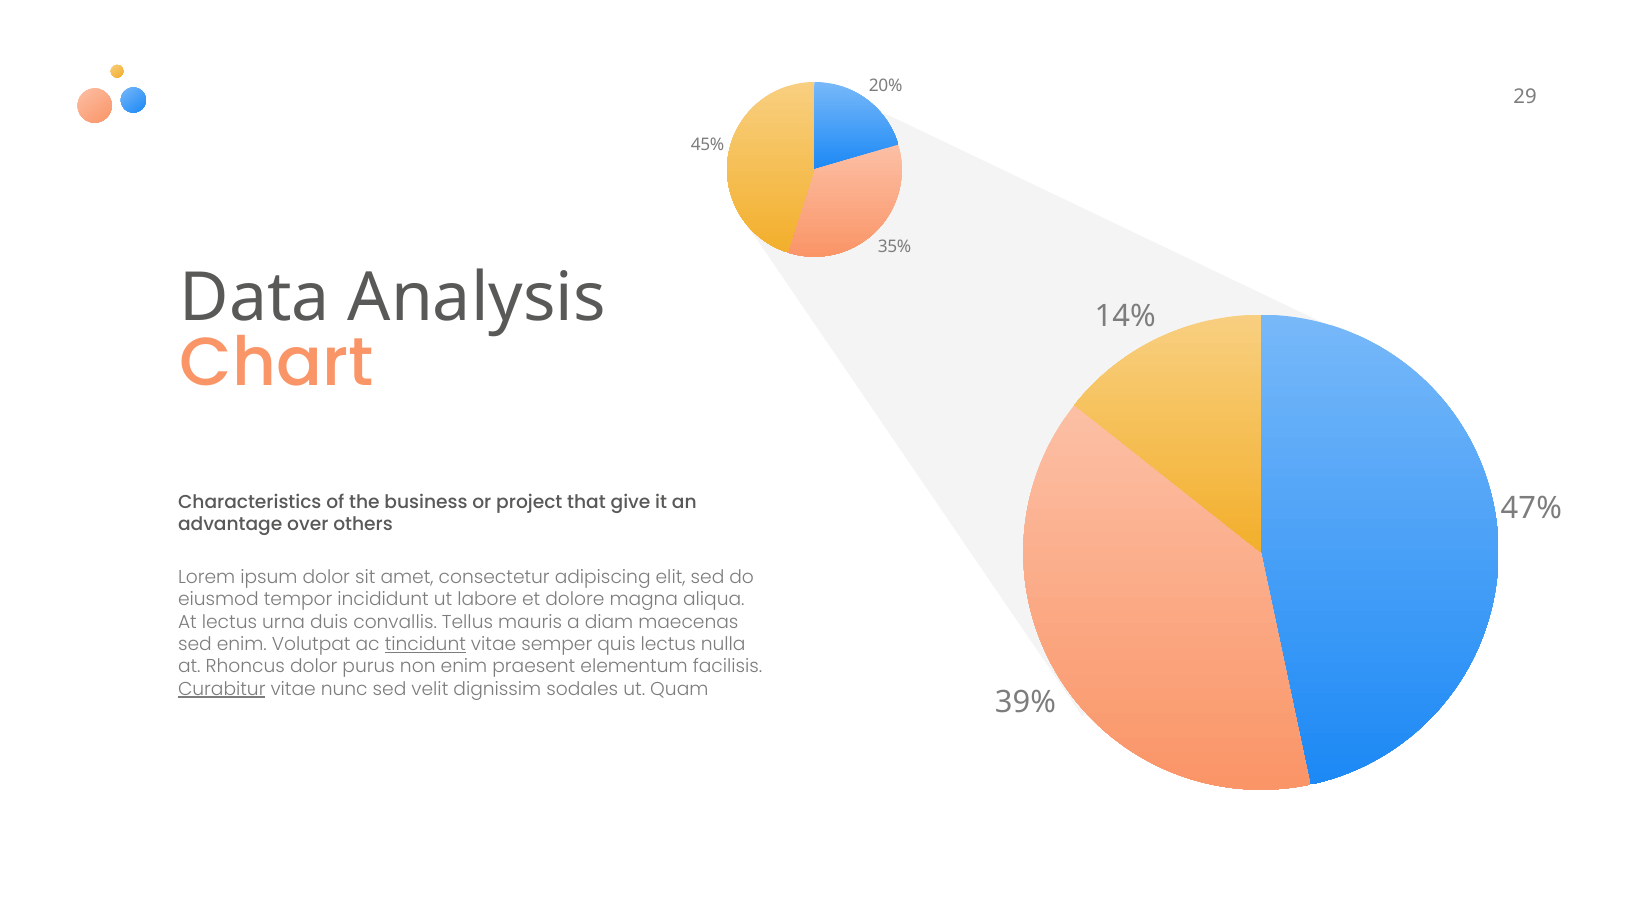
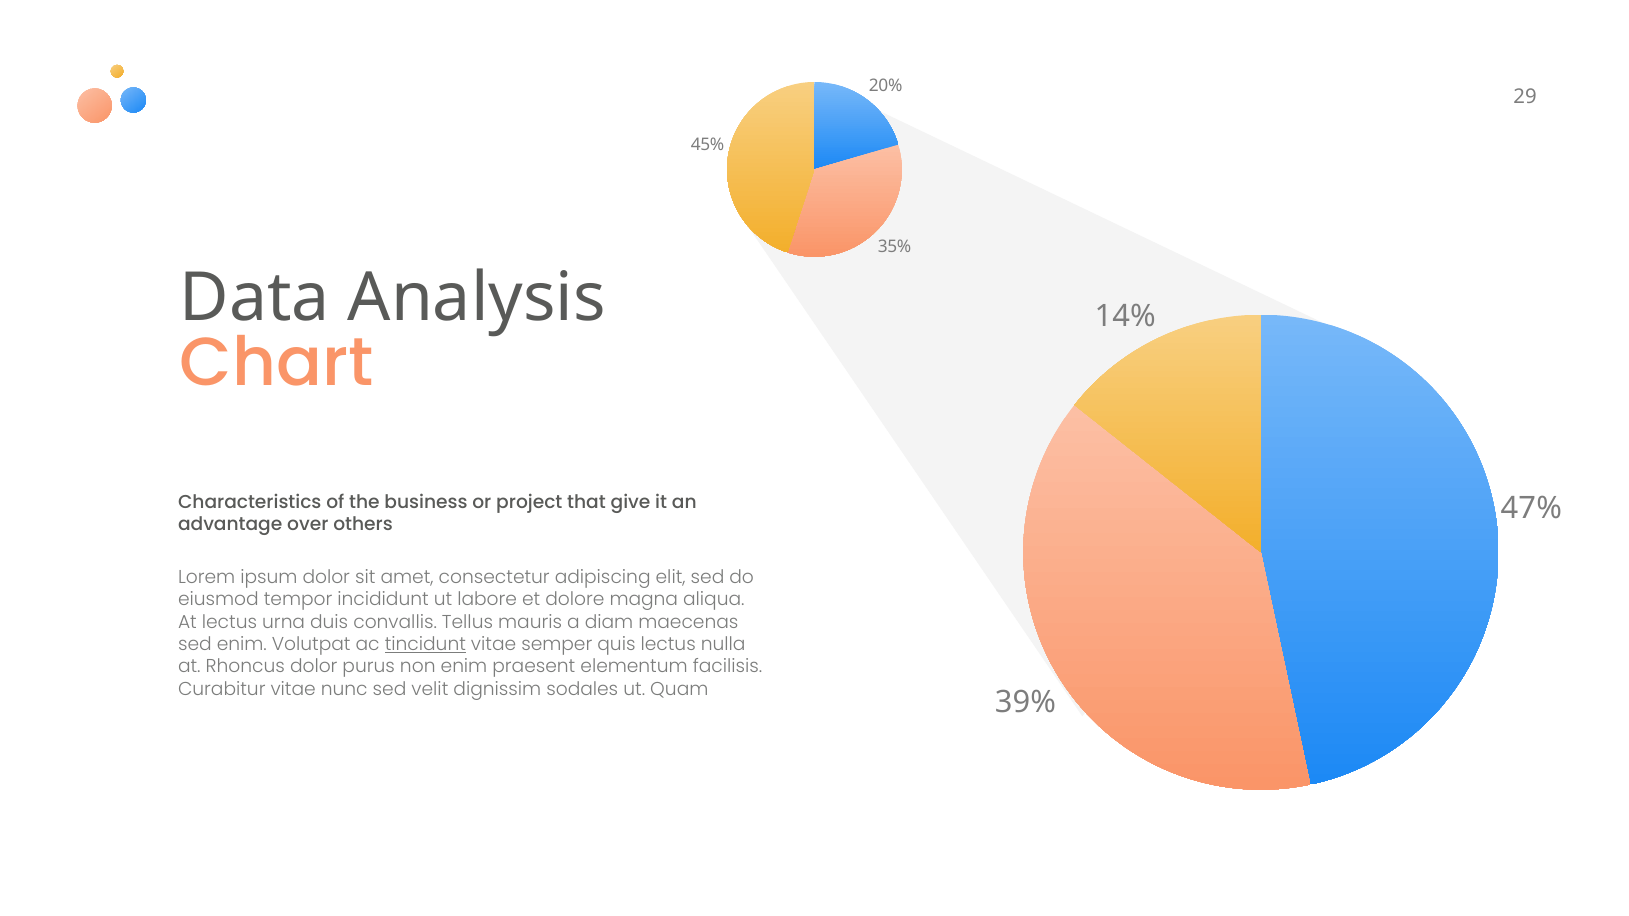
Curabitur underline: present -> none (222, 689)
